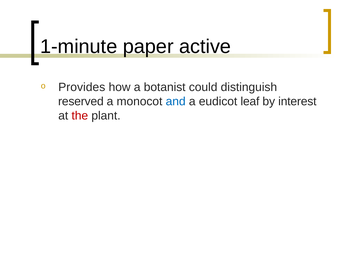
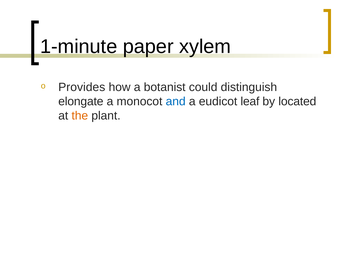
active: active -> xylem (205, 47)
reserved: reserved -> elongate (81, 102)
interest: interest -> located (297, 102)
the colour: red -> orange (80, 116)
